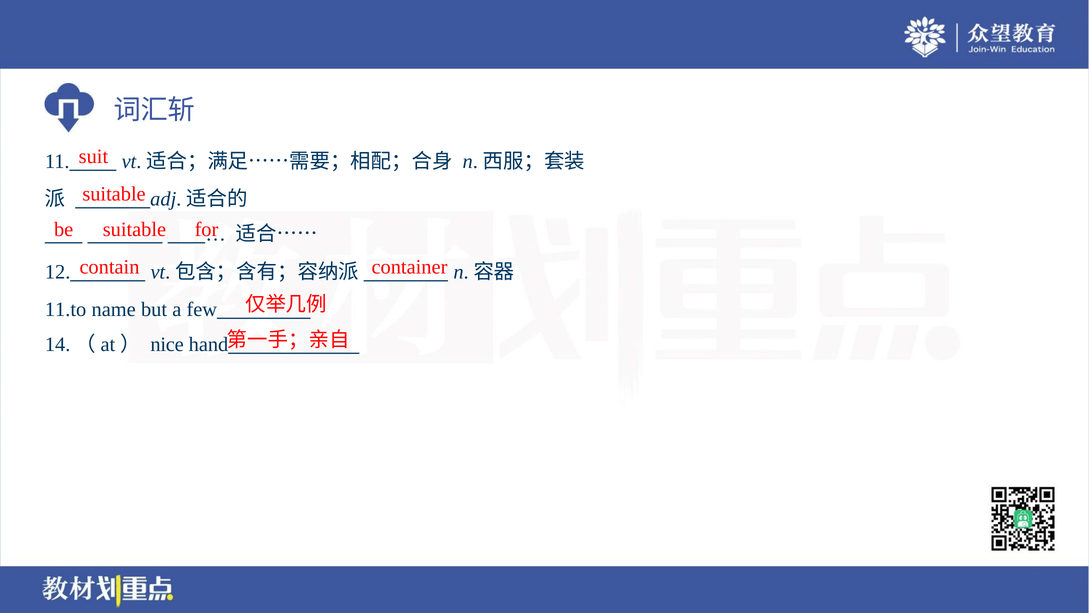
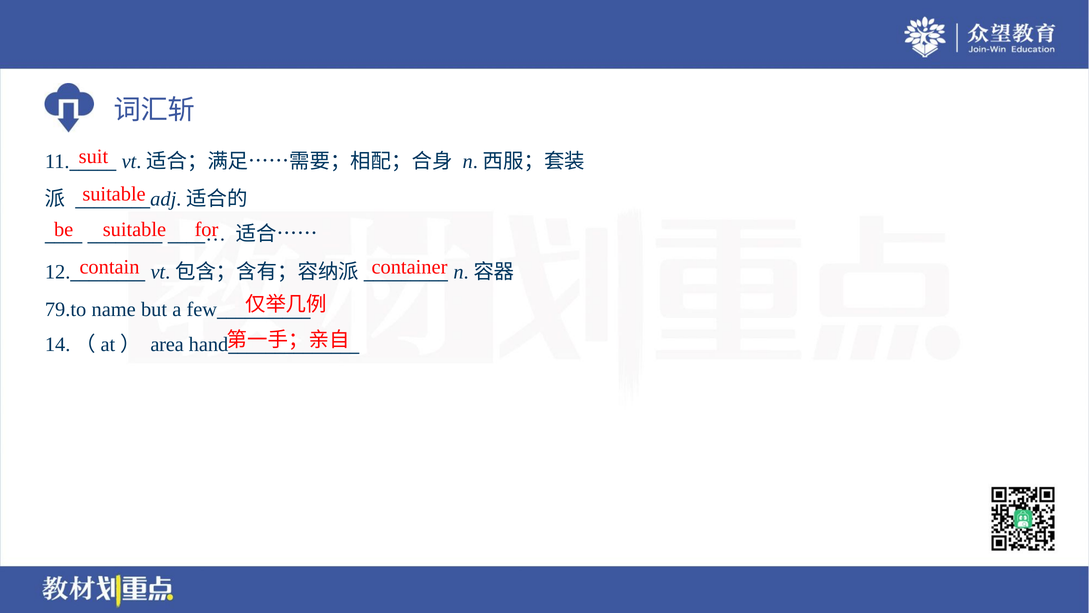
11.to: 11.to -> 79.to (66, 309)
nice: nice -> area (167, 344)
